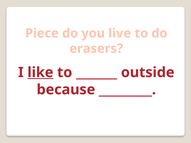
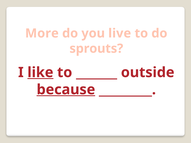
Piece: Piece -> More (42, 33)
erasers: erasers -> sprouts (96, 49)
because underline: none -> present (66, 90)
